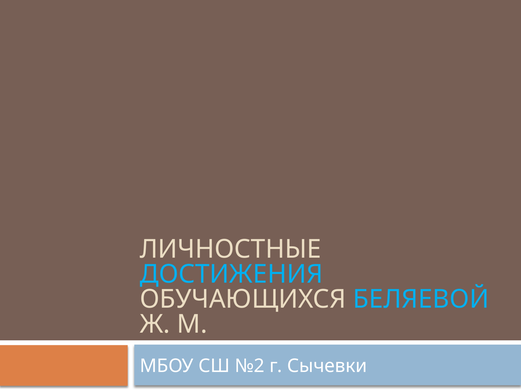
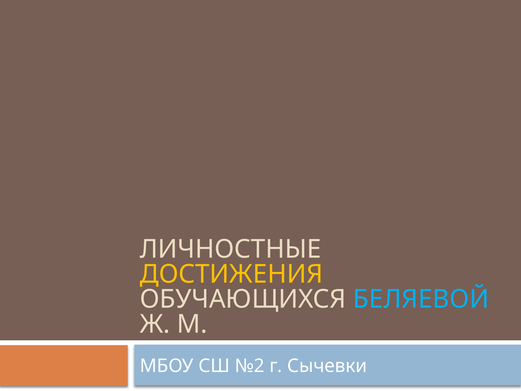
ДОСТИЖЕНИЯ colour: light blue -> yellow (231, 274)
